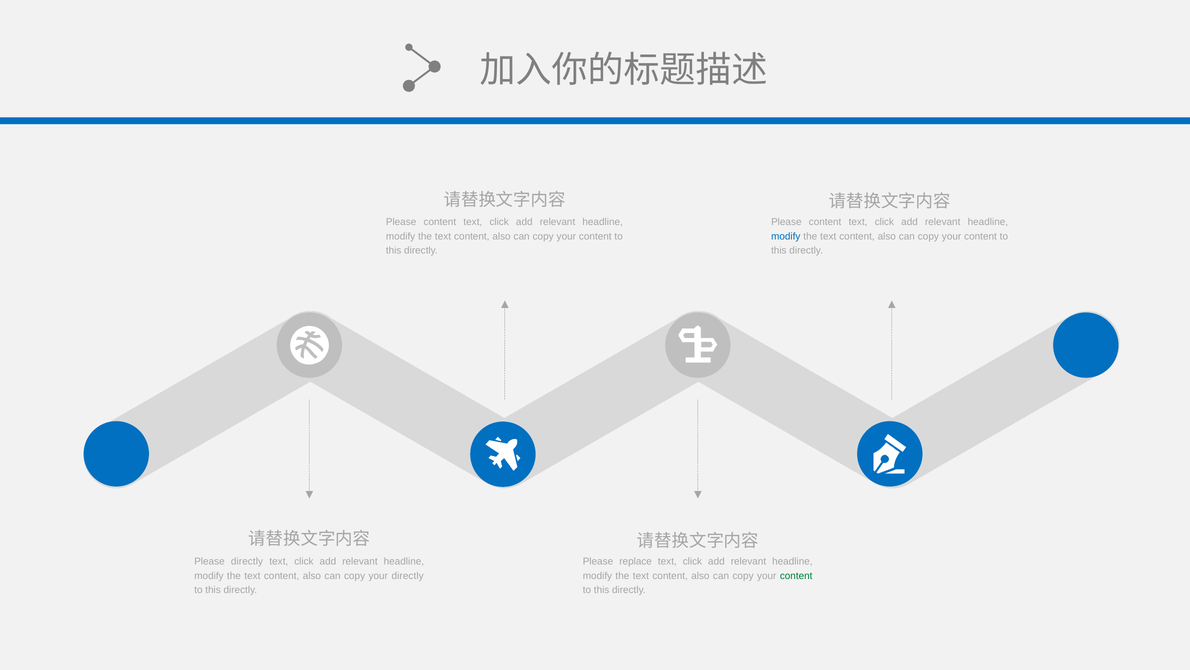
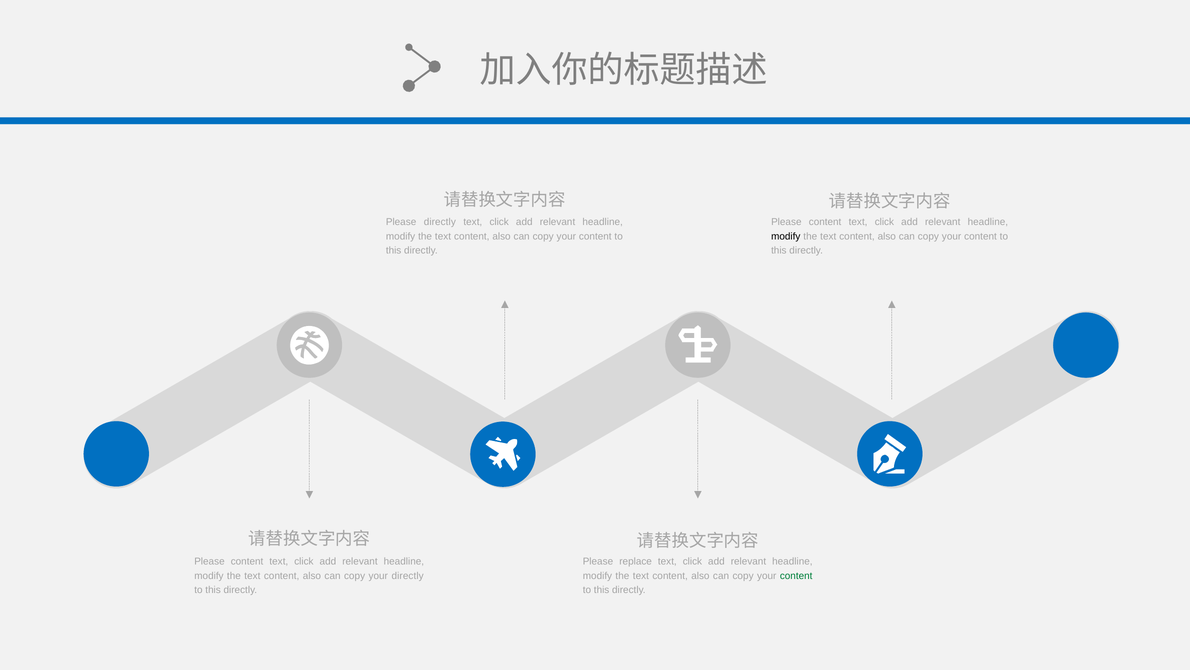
content: content -> directly (440, 222)
modify colour: blue -> black (786, 236)
directly: directly -> content (247, 561)
